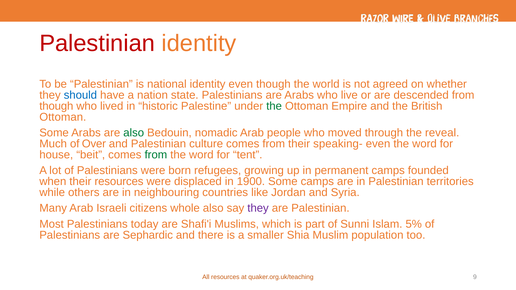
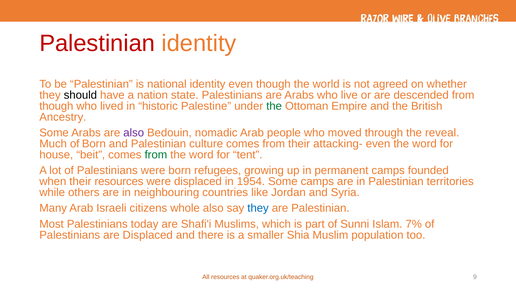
should colour: blue -> black (80, 95)
Ottoman: Ottoman -> Ancestry (63, 117)
also colour: green -> purple (134, 133)
of Over: Over -> Born (94, 144)
speaking-: speaking- -> attacking- (338, 144)
1900: 1900 -> 1954 (251, 182)
they colour: purple -> blue (258, 208)
5%: 5% -> 7% (414, 224)
are Sephardic: Sephardic -> Displaced (148, 235)
